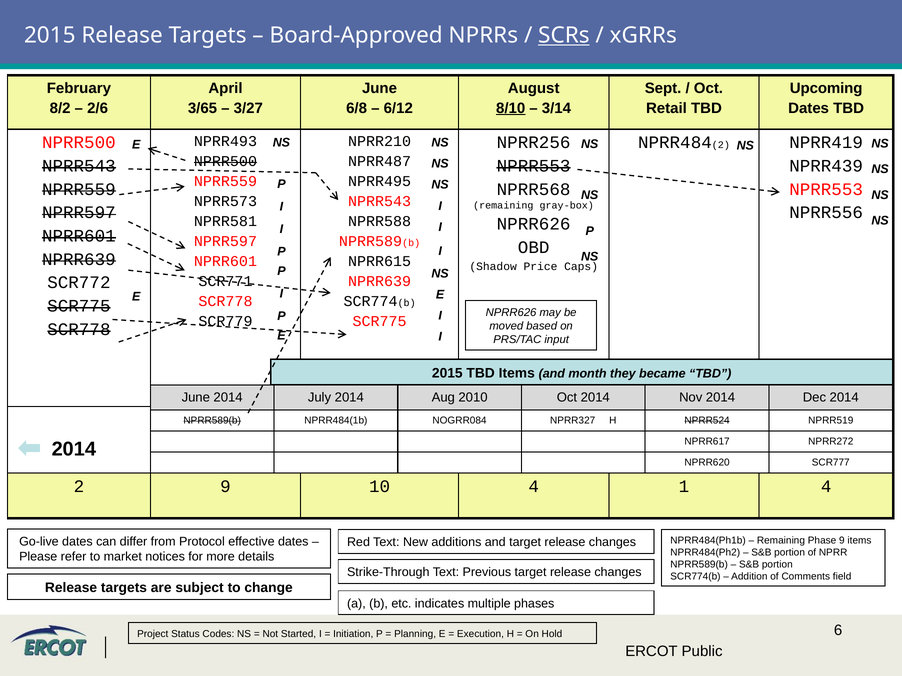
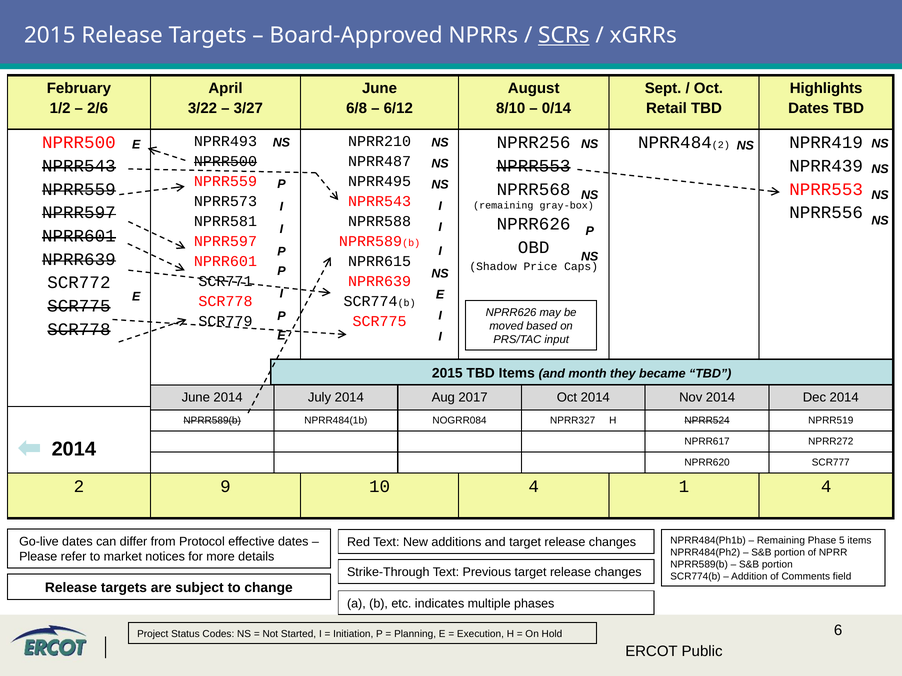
Upcoming: Upcoming -> Highlights (826, 88)
8/2: 8/2 -> 1/2 (60, 108)
3/65: 3/65 -> 3/22 (202, 108)
8/10 underline: present -> none (511, 108)
3/14: 3/14 -> 0/14 (556, 108)
2010: 2010 -> 2017 (473, 397)
Phase 9: 9 -> 5 (842, 541)
